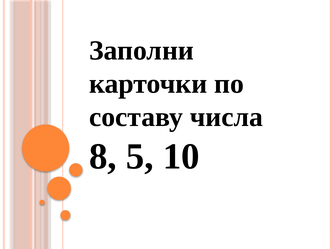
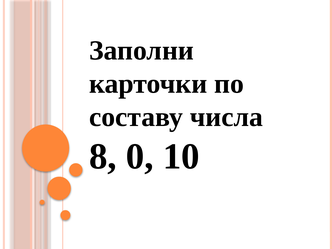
5: 5 -> 0 (140, 156)
